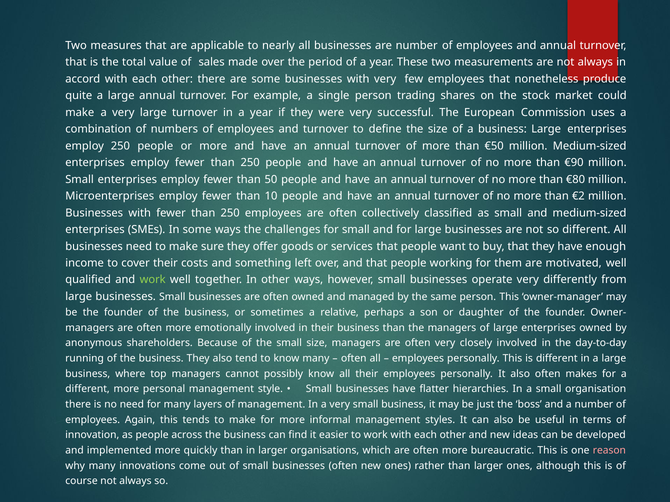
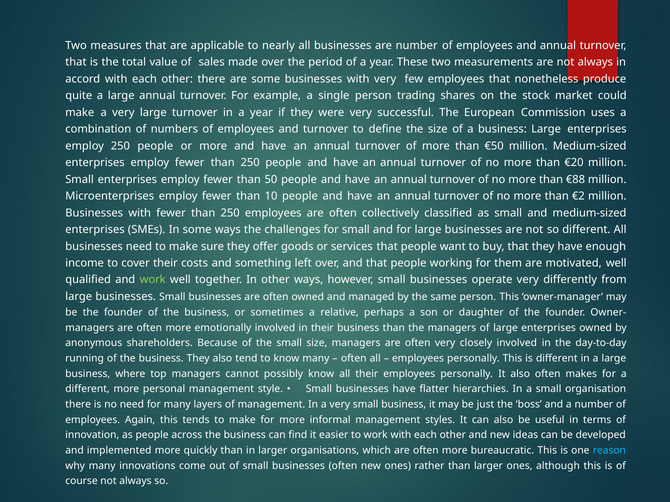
€90: €90 -> €20 (574, 163)
€80: €80 -> €88 (576, 180)
reason colour: pink -> light blue (609, 451)
